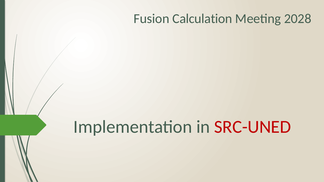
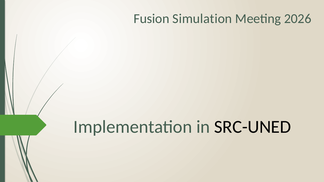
Calculation: Calculation -> Simulation (202, 19)
2028: 2028 -> 2026 (298, 19)
SRC-UNED colour: red -> black (253, 127)
